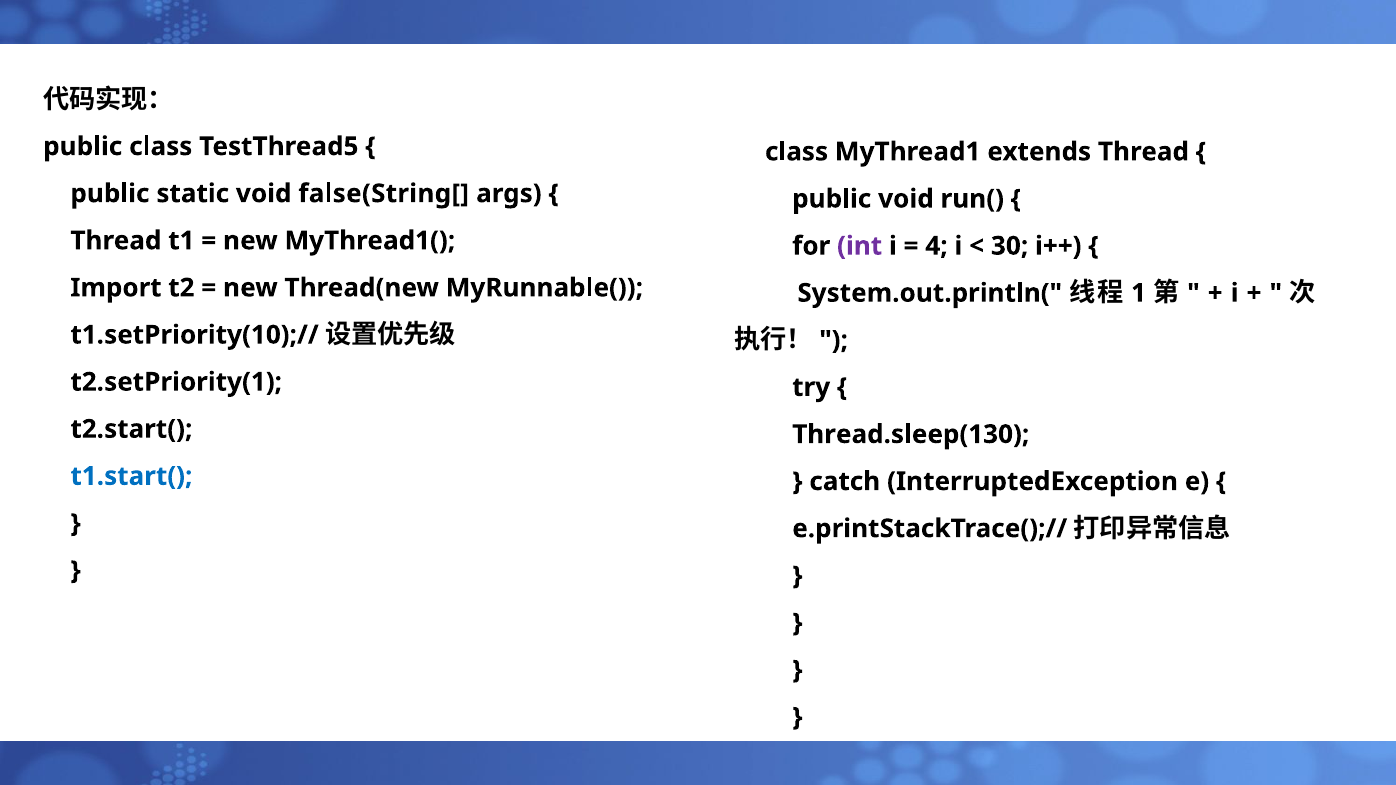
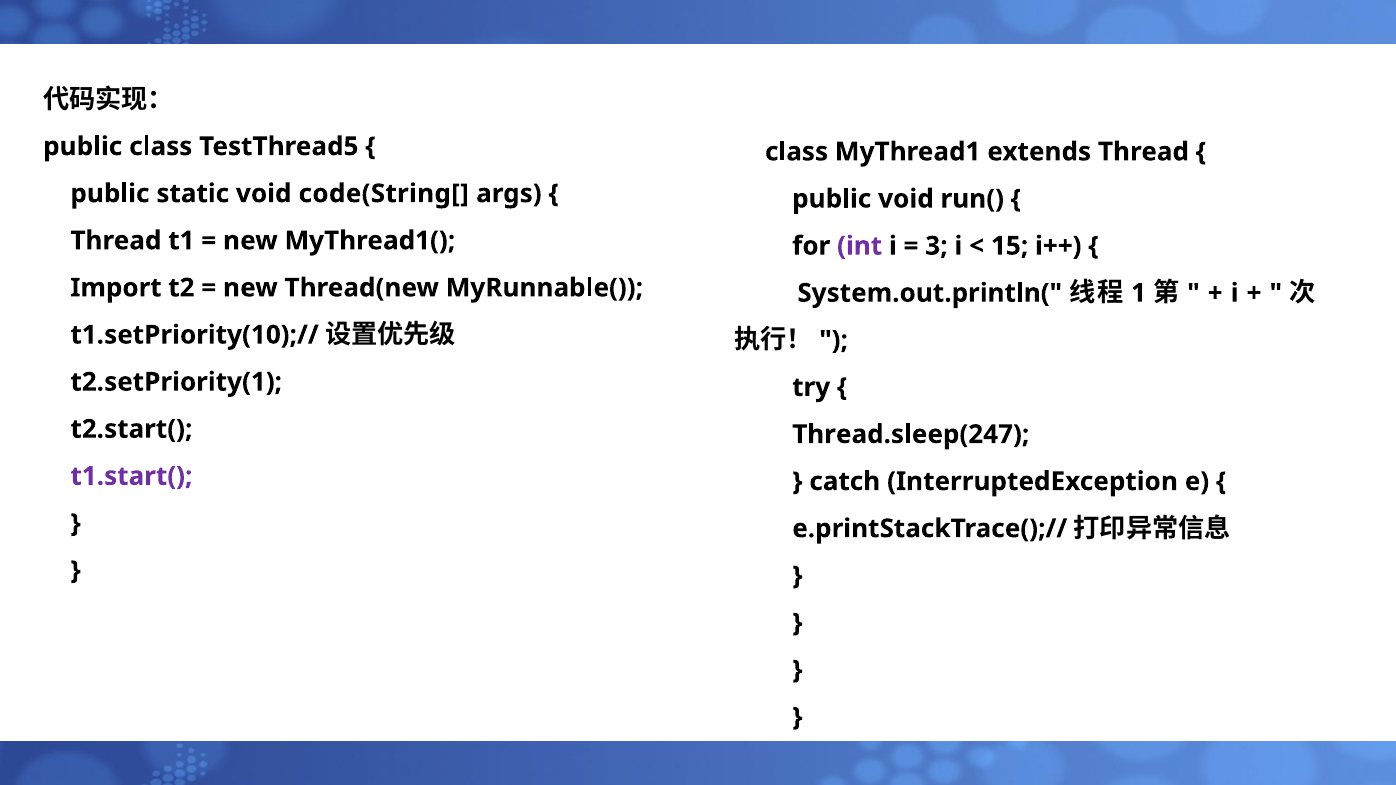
false(String[: false(String[ -> code(String[ (384, 194)
4: 4 -> 3 (936, 246)
30: 30 -> 15 (1010, 246)
Thread.sleep(130: Thread.sleep(130 -> Thread.sleep(247 (911, 435)
t1.start( colour: blue -> purple (131, 476)
